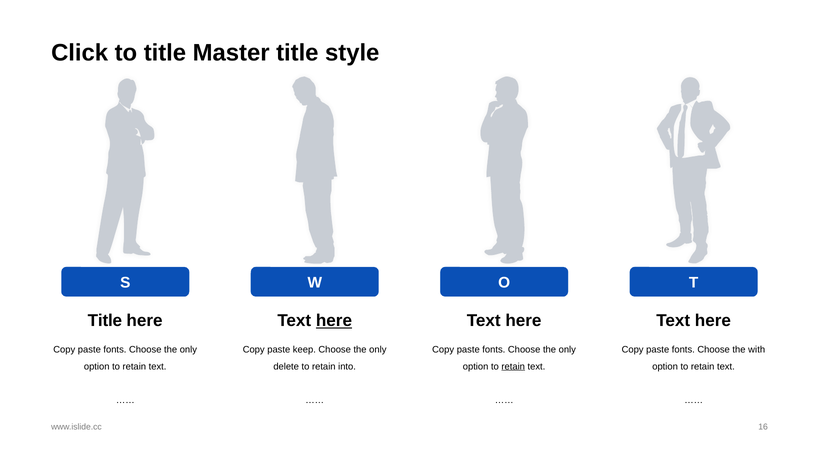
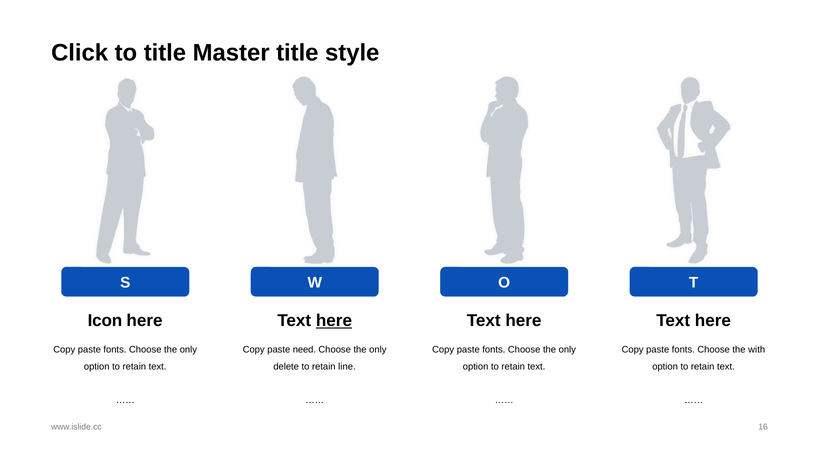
Title: Title -> Icon (105, 321)
keep: keep -> need (304, 349)
into: into -> line (347, 366)
retain underline: present -> none (513, 366)
